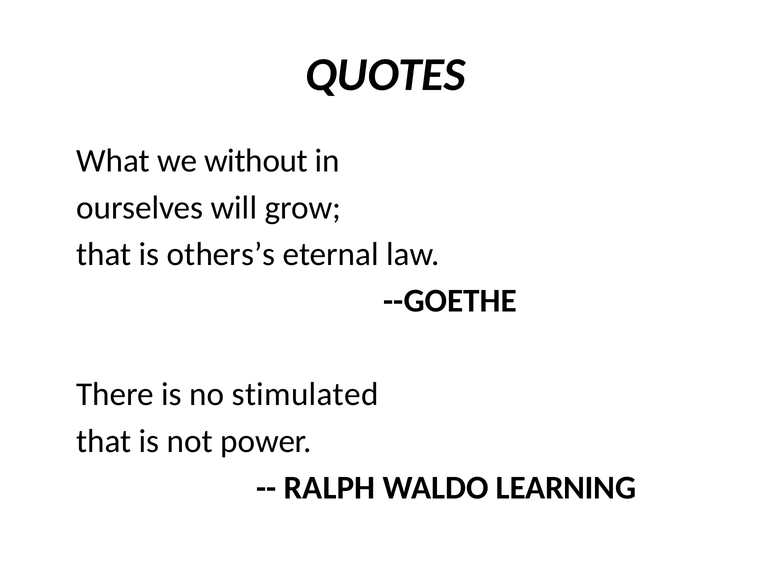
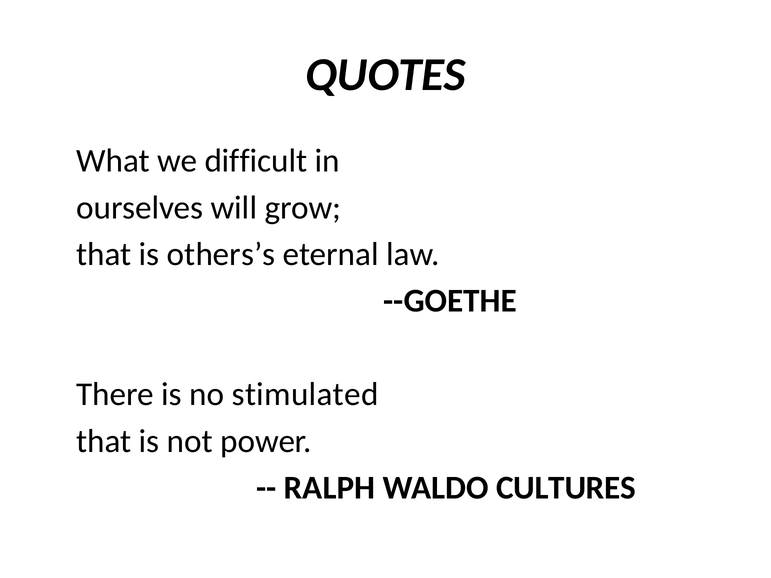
without: without -> difficult (256, 161)
LEARNING: LEARNING -> CULTURES (566, 488)
